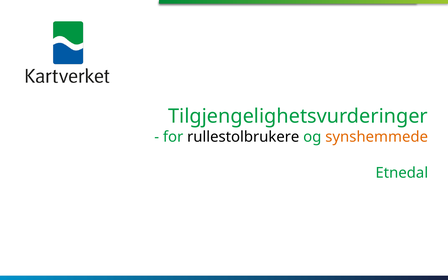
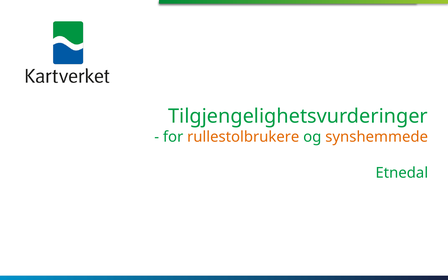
rullestolbrukere colour: black -> orange (243, 137)
